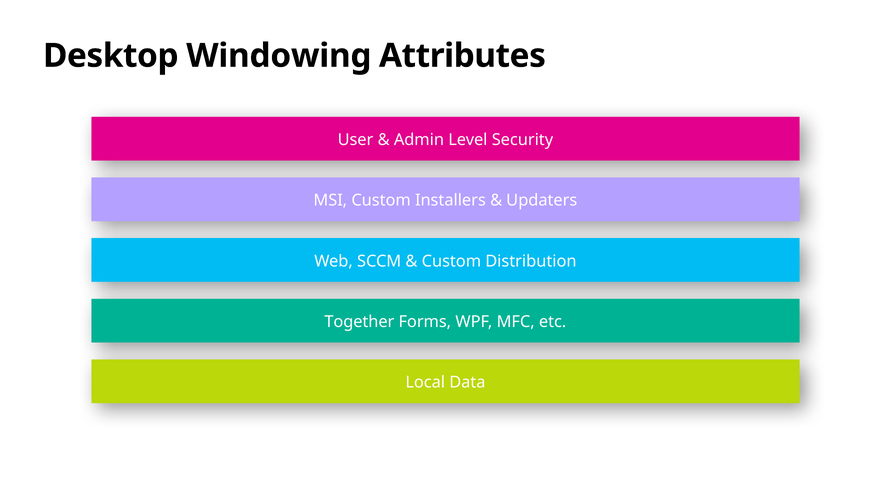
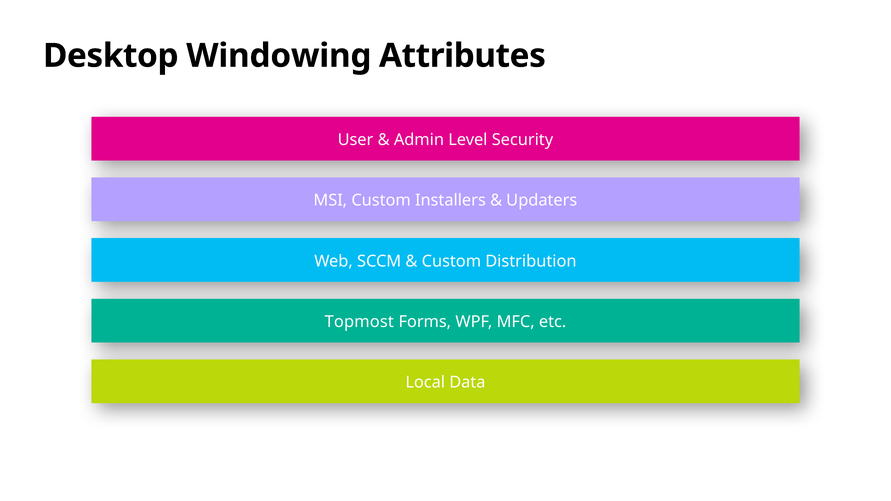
Together: Together -> Topmost (359, 322)
